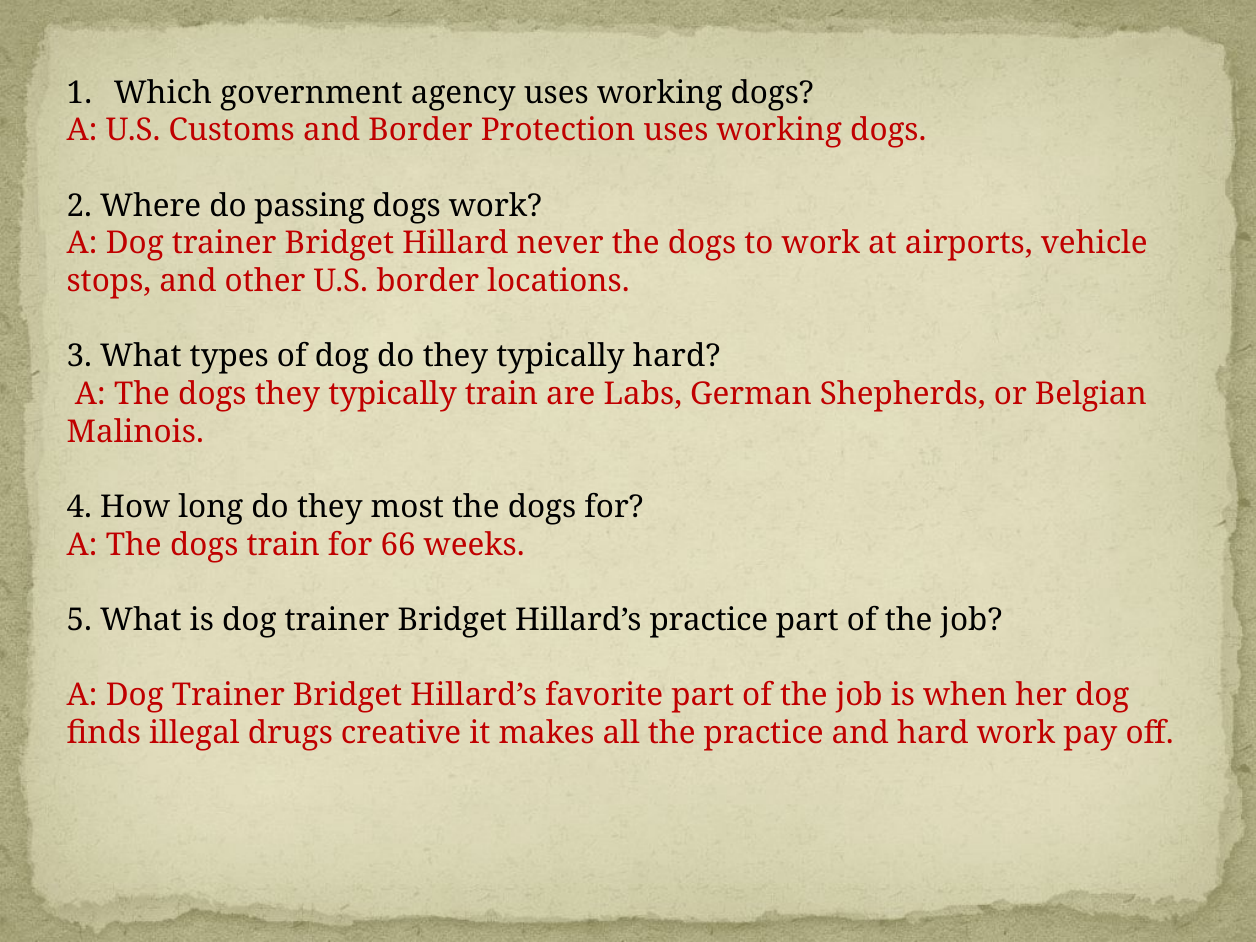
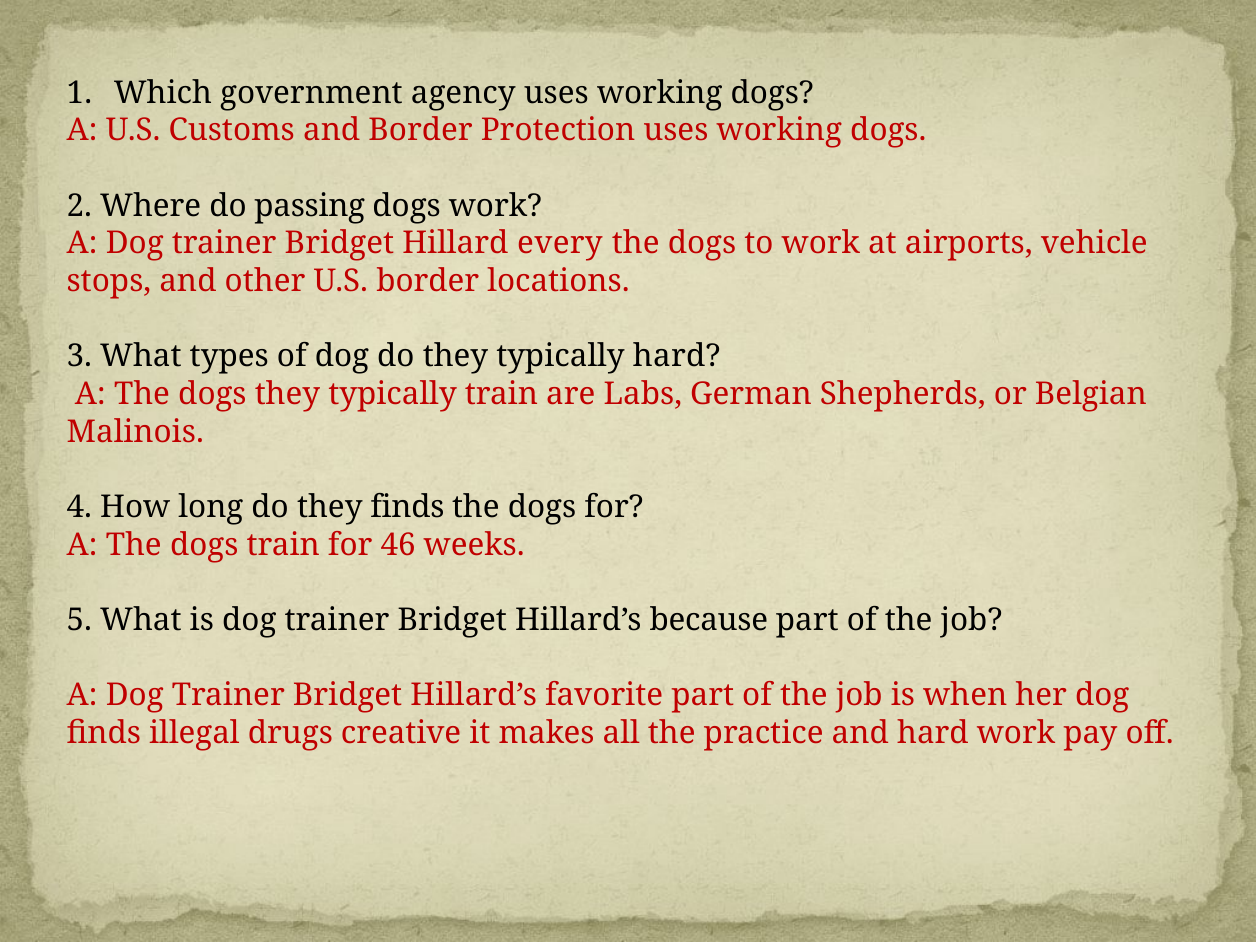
never: never -> every (560, 243)
they most: most -> finds (407, 507)
66: 66 -> 46 (398, 545)
Hillard’s practice: practice -> because (709, 620)
